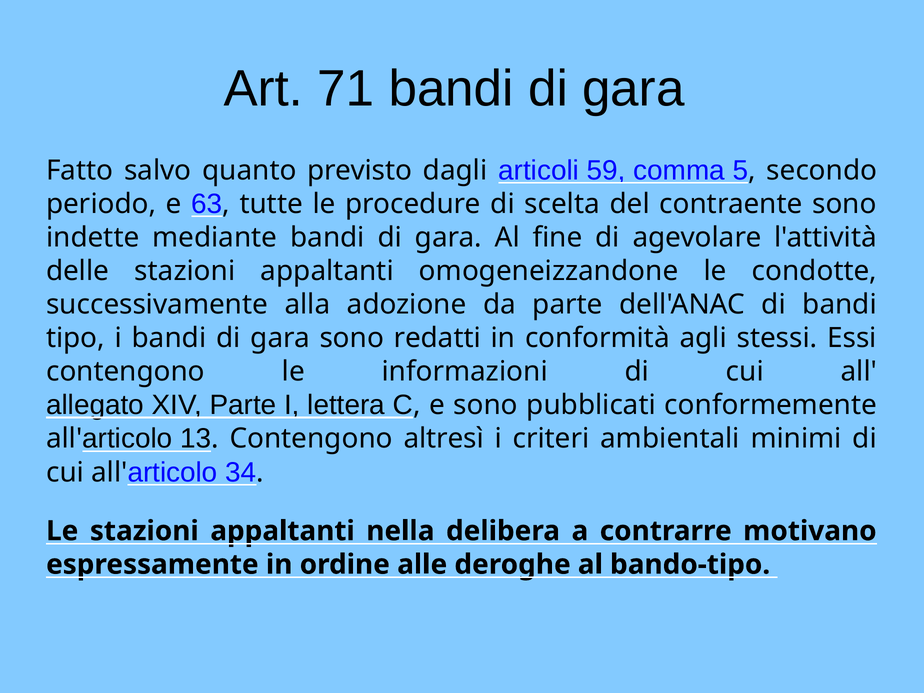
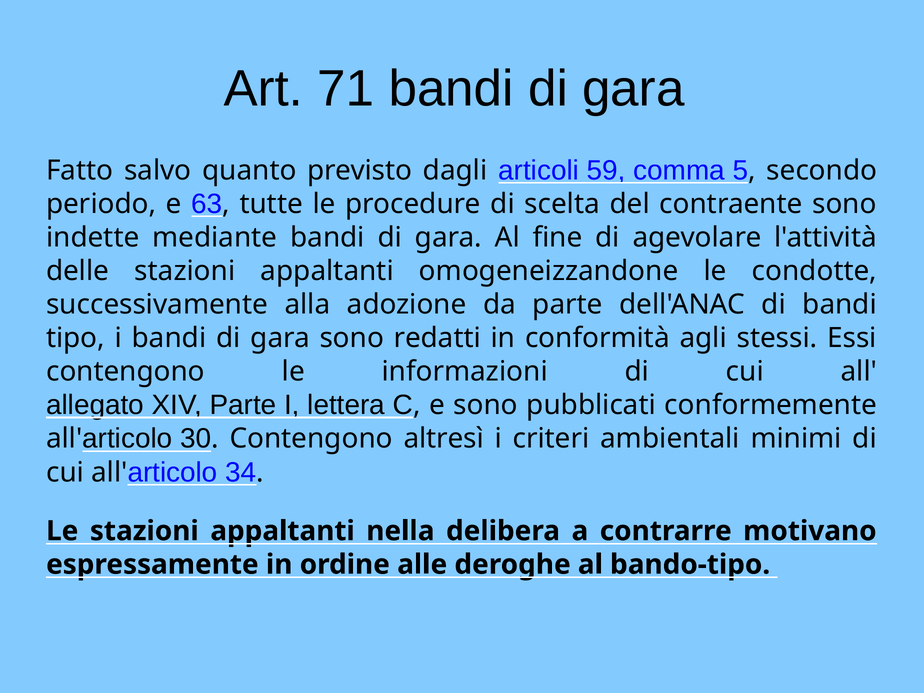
13: 13 -> 30 (196, 439)
